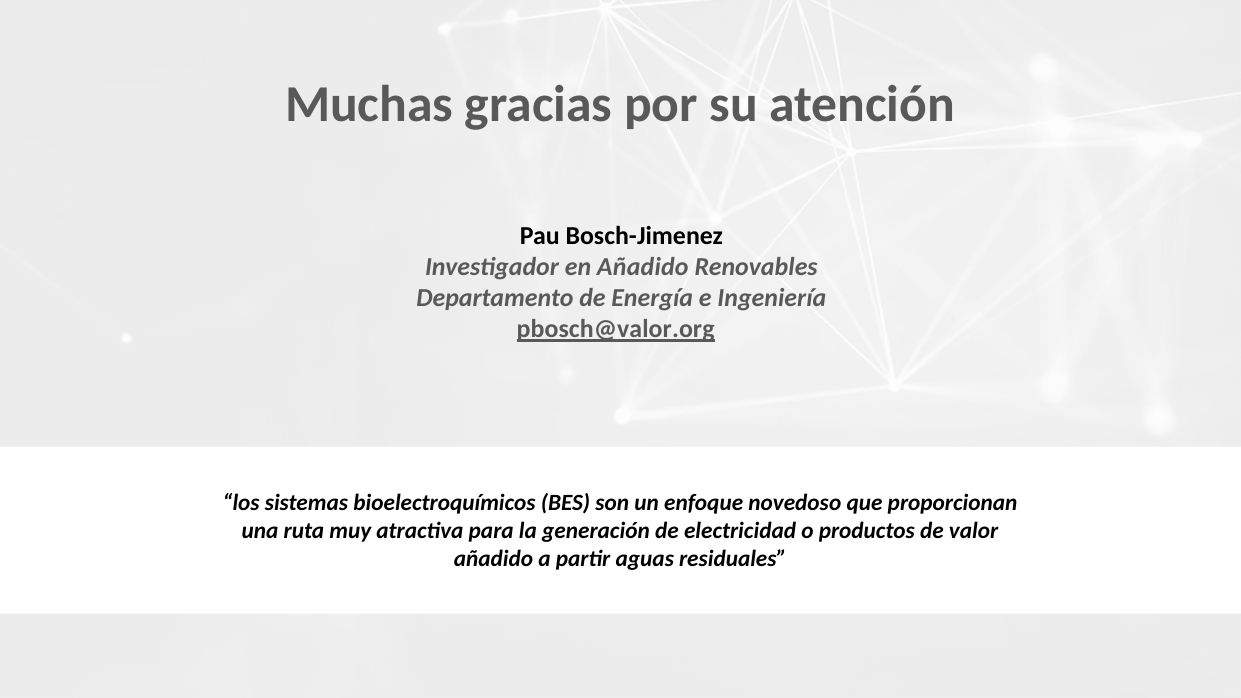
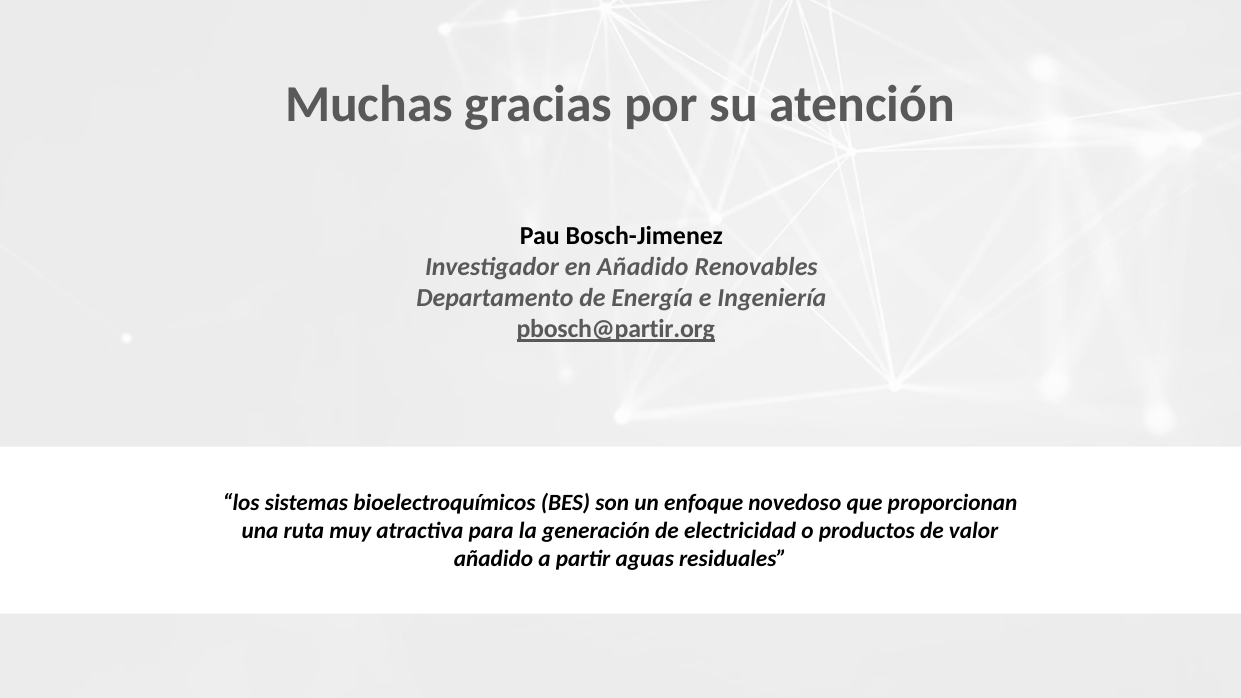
pbosch@valor.org: pbosch@valor.org -> pbosch@partir.org (616, 329)
